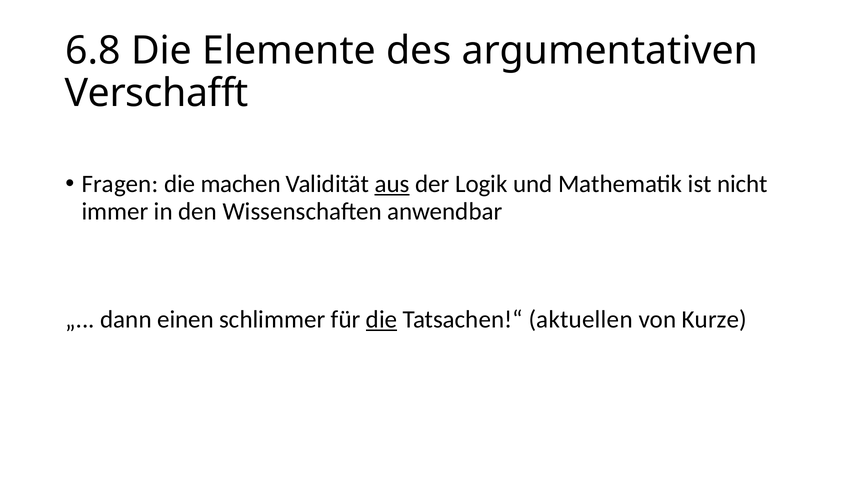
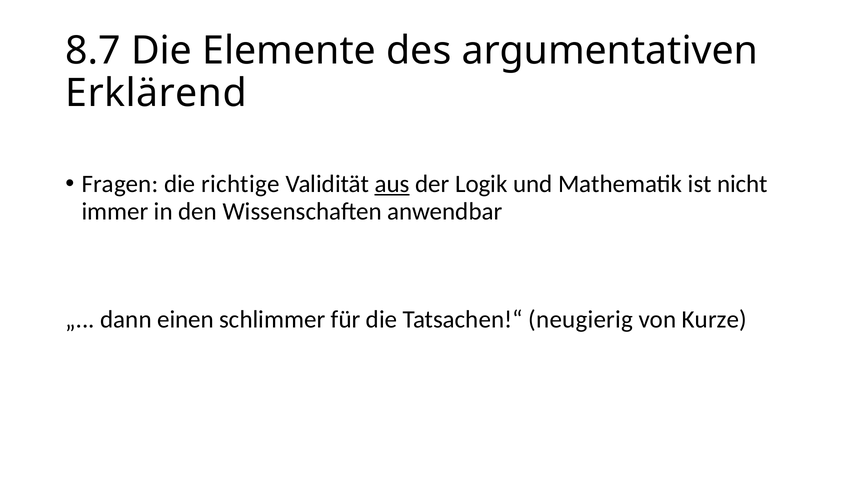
6.8: 6.8 -> 8.7 (93, 51)
Verschafft: Verschafft -> Erklärend (156, 93)
machen: machen -> richtige (240, 184)
die underline: present -> none (382, 319)
aktuellen: aktuellen -> neugierig (581, 319)
